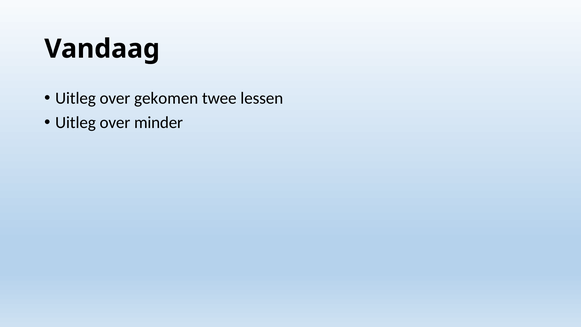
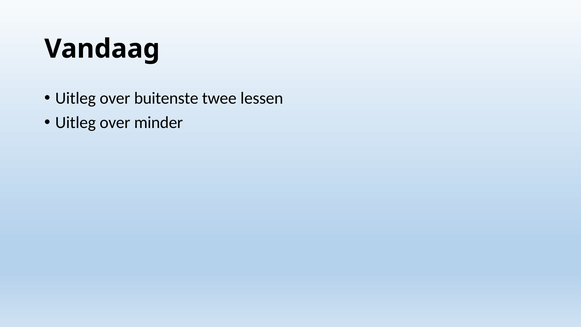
gekomen: gekomen -> buitenste (166, 98)
